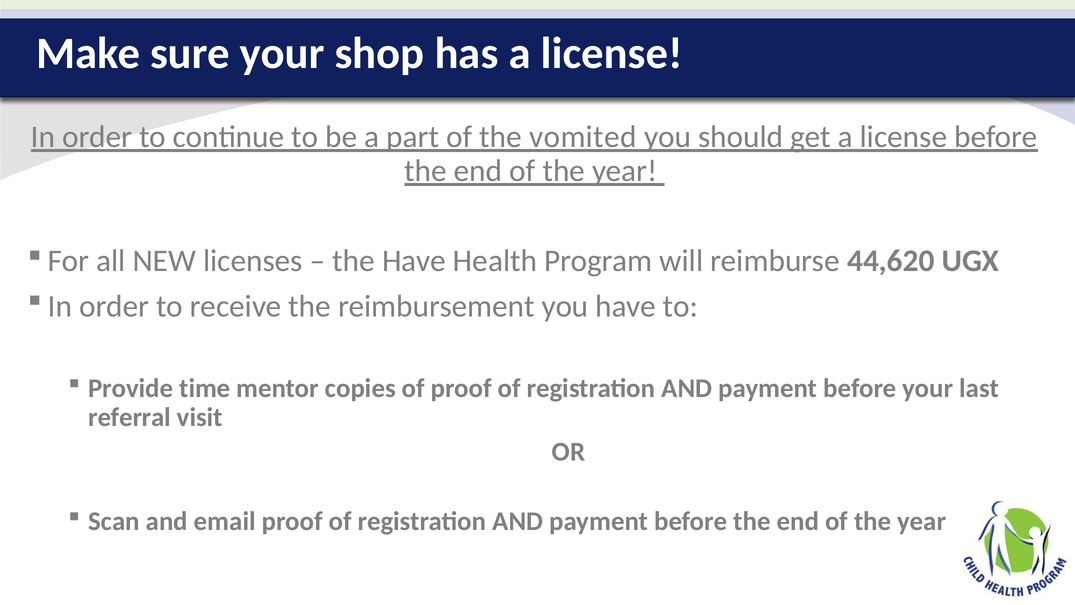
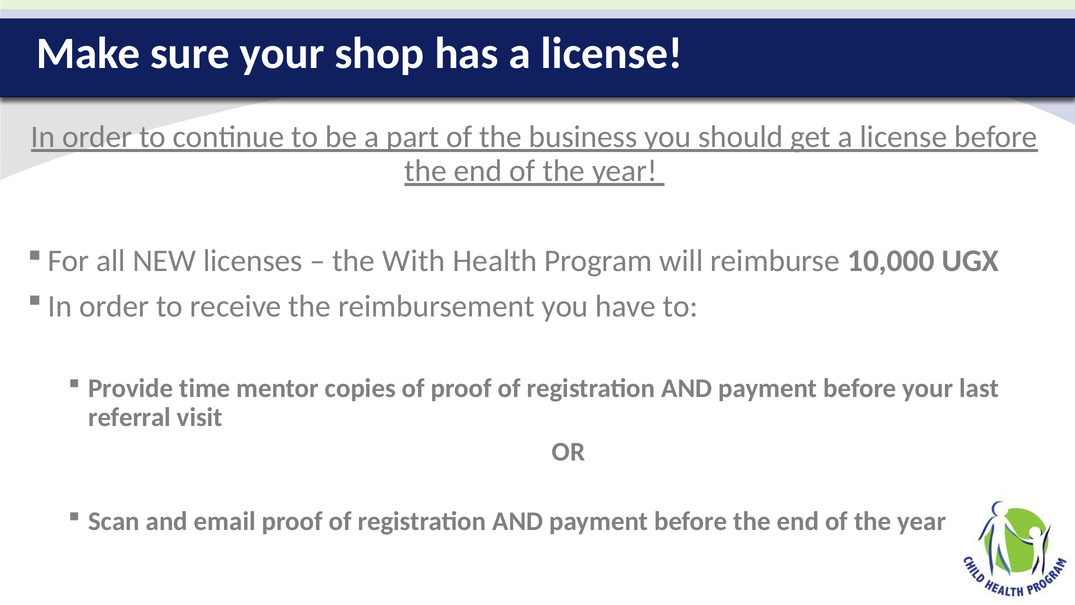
vomited: vomited -> business (583, 137)
the Have: Have -> With (414, 261)
44,620: 44,620 -> 10,000 (891, 261)
